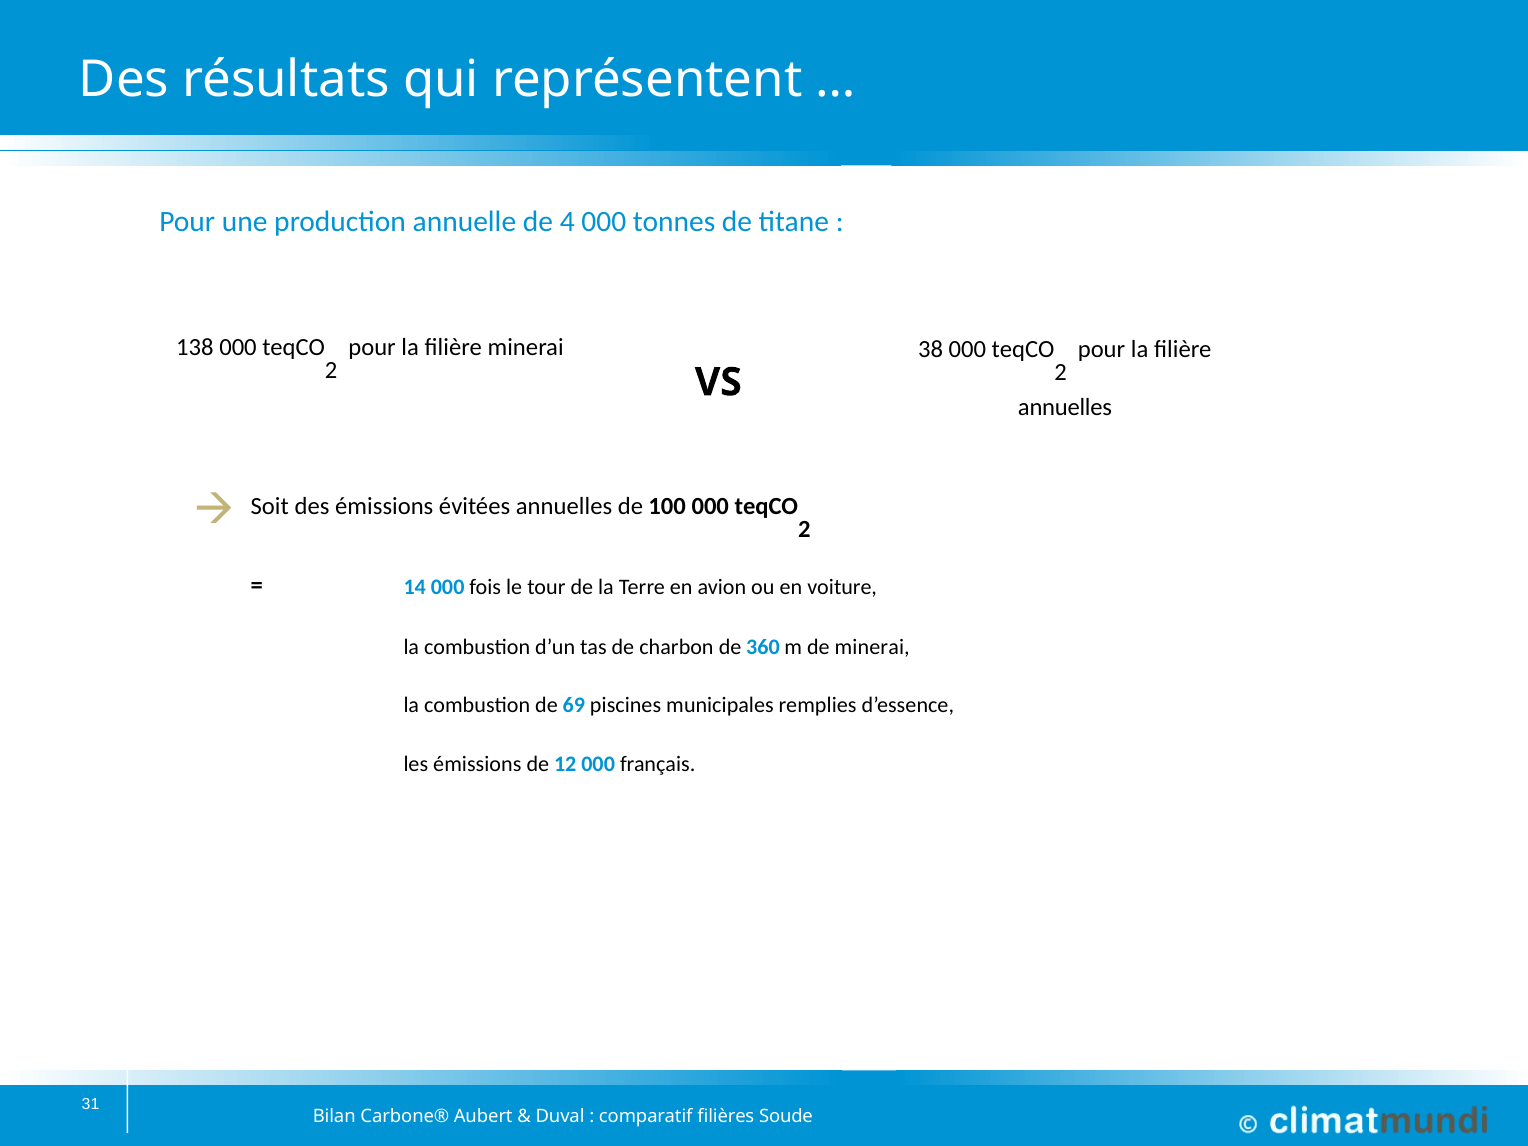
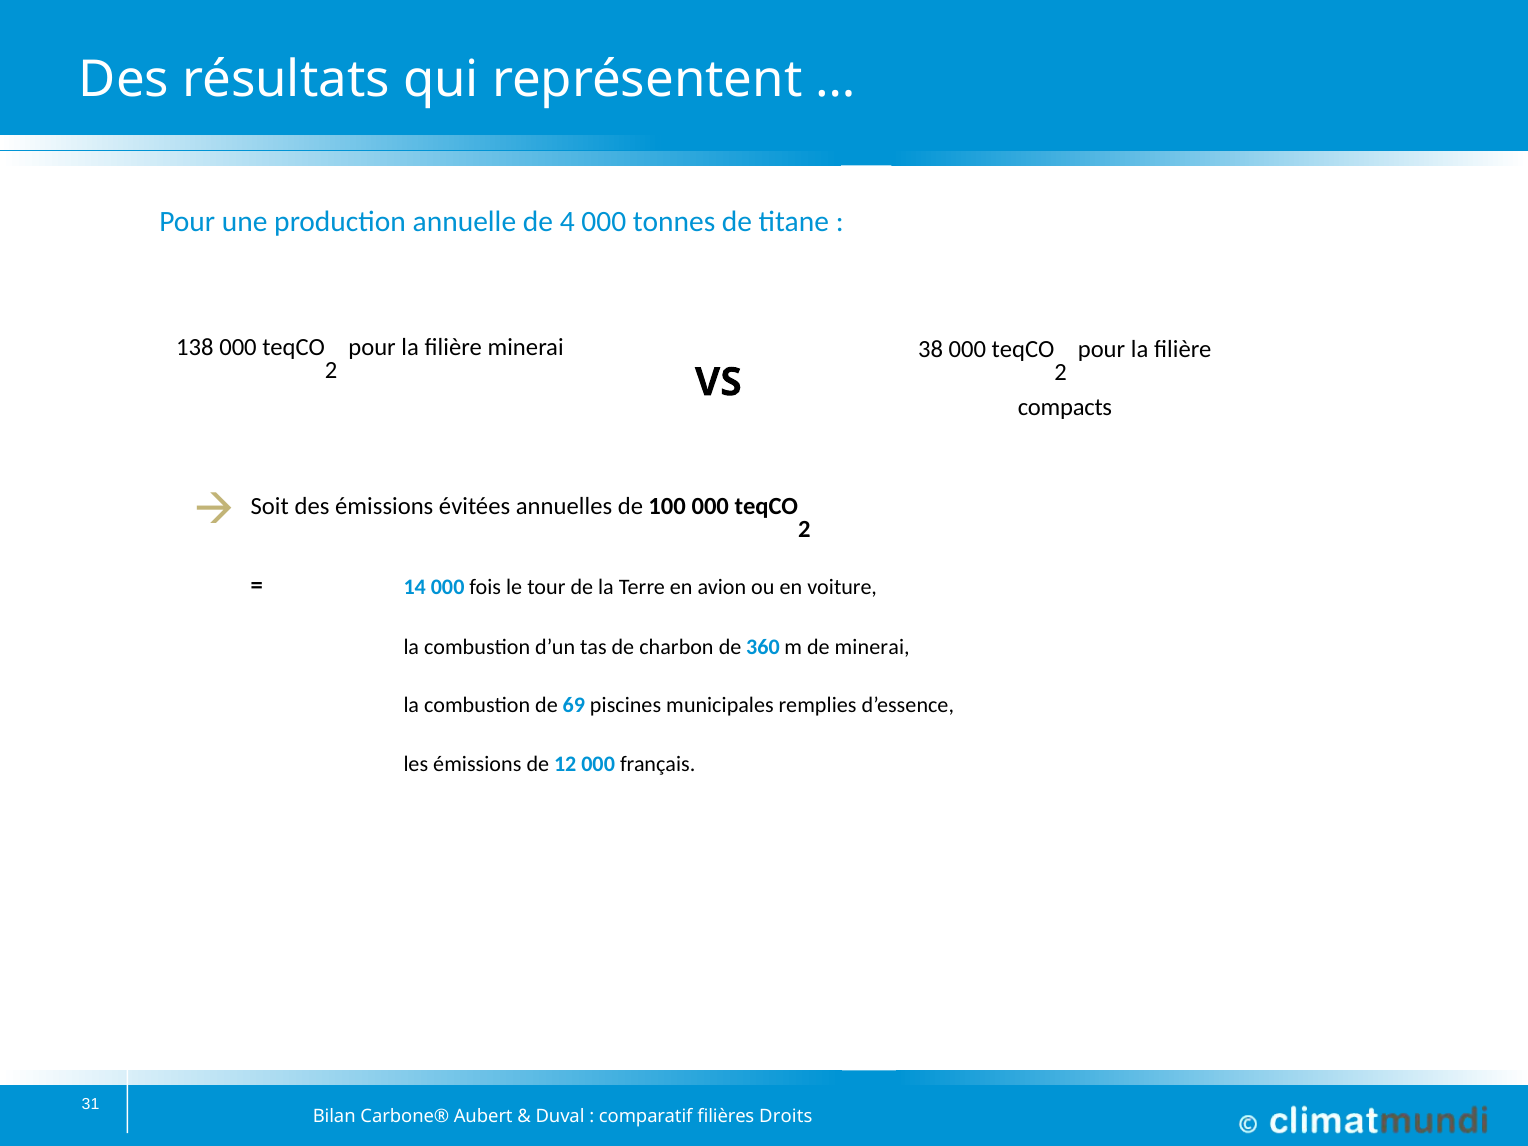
annuelles: annuelles -> compacts (1065, 407)
Soude: Soude -> Droits (786, 1116)
